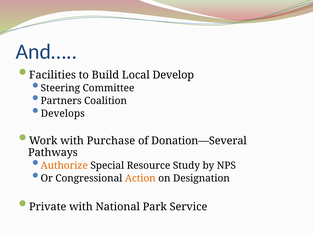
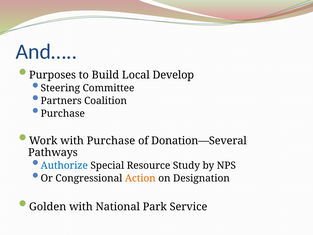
Facilities: Facilities -> Purposes (52, 75)
Develops: Develops -> Purchase (63, 113)
Authorize colour: orange -> blue (64, 165)
Private: Private -> Golden (48, 207)
